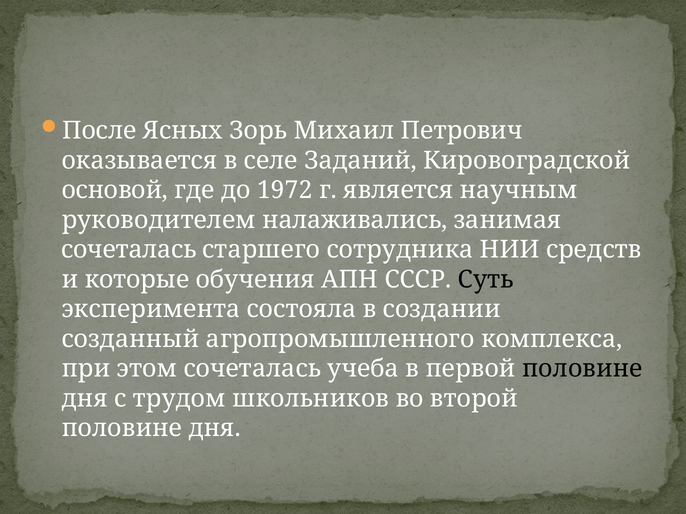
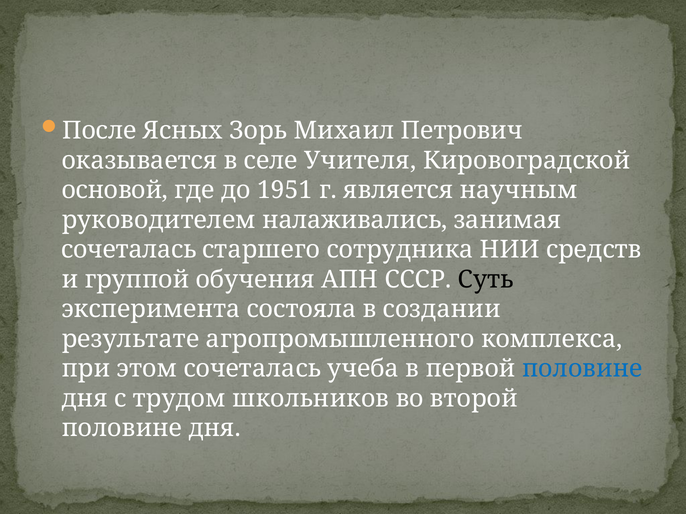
Заданий: Заданий -> Учителя (360, 161)
1972: 1972 -> 1951 (285, 190)
которые: которые -> группой (137, 280)
созданный: созданный -> результате (130, 339)
половине colour: black -> blue (582, 369)
